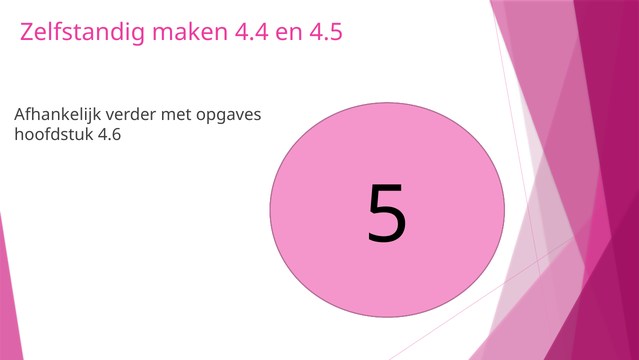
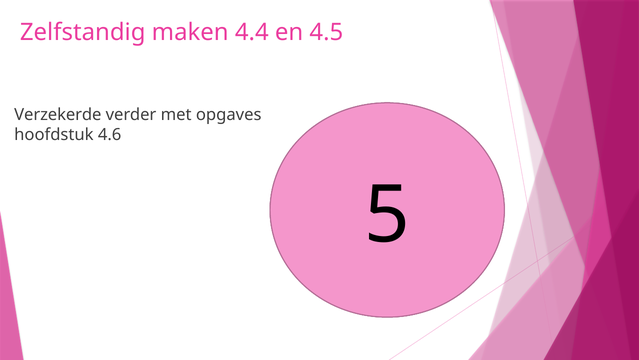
Afhankelijk: Afhankelijk -> Verzekerde (58, 115)
